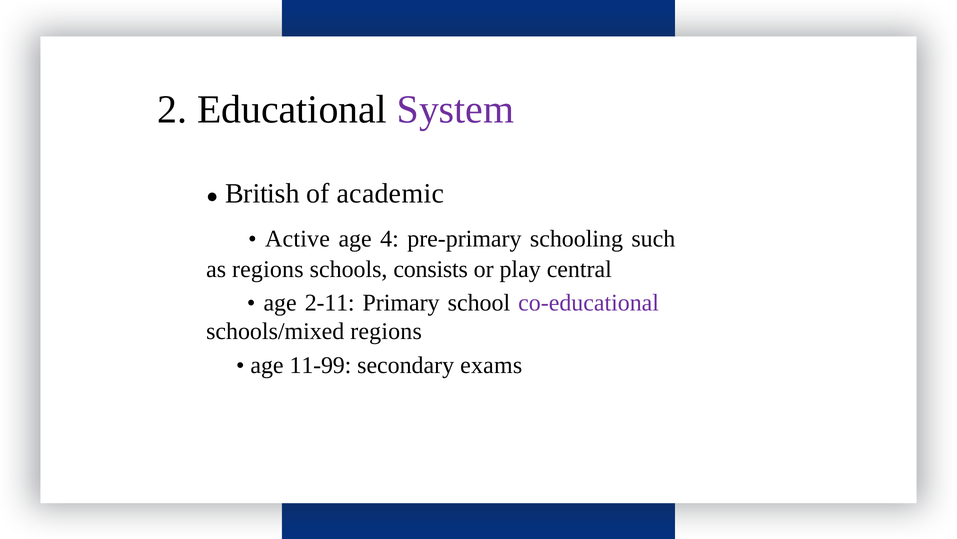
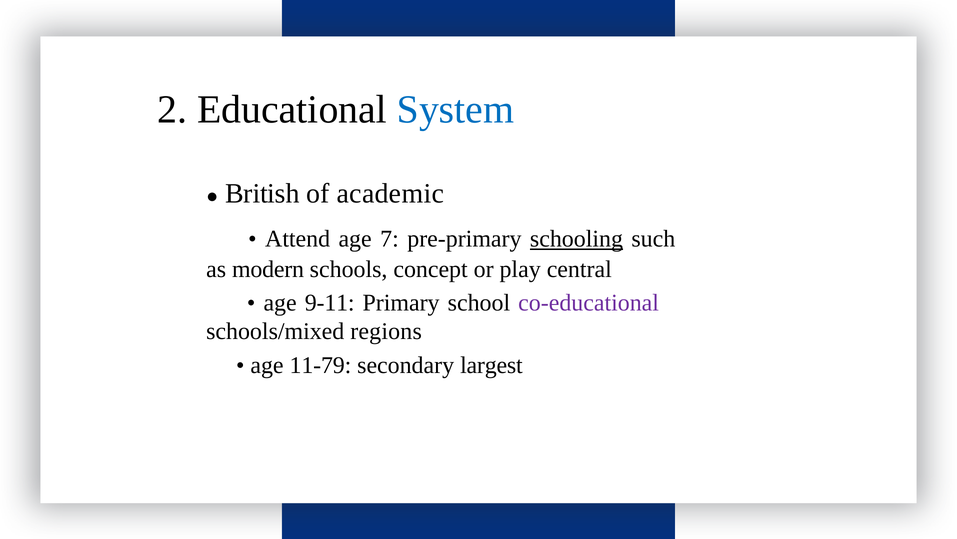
System colour: purple -> blue (456, 109)
Active: Active -> Attend (298, 239)
4: 4 -> 7 (390, 239)
schooling underline: none -> present (576, 239)
as regions: regions -> modern (268, 269)
consists: consists -> concept (431, 269)
2-11: 2-11 -> 9-11 (330, 302)
11-99: 11-99 -> 11-79 (320, 365)
exams: exams -> largest (491, 365)
